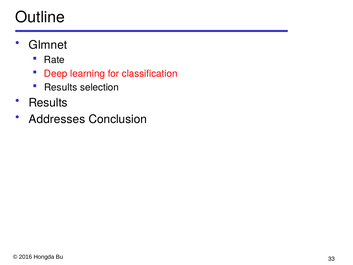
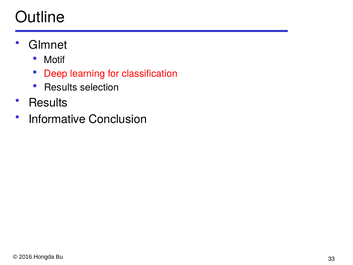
Rate: Rate -> Motif (54, 60)
Addresses: Addresses -> Informative (57, 119)
